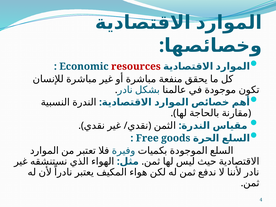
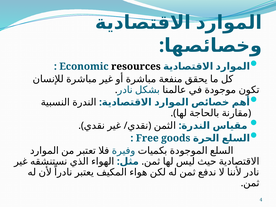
resources colour: red -> black (136, 66)
